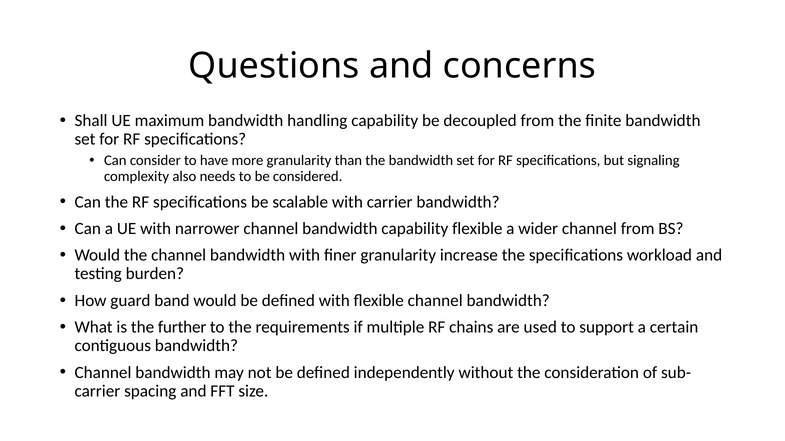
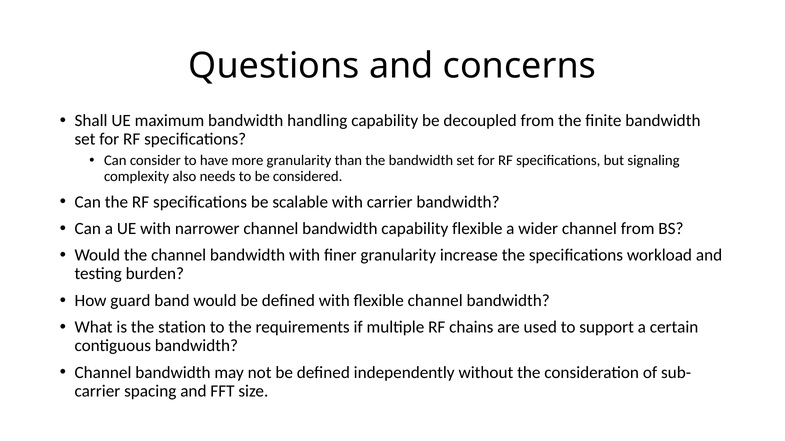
further: further -> station (182, 328)
